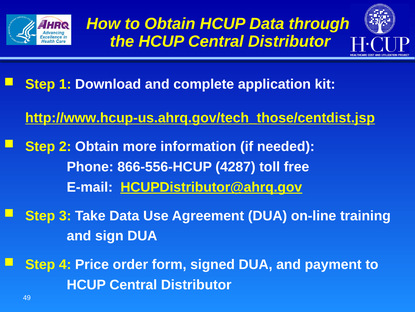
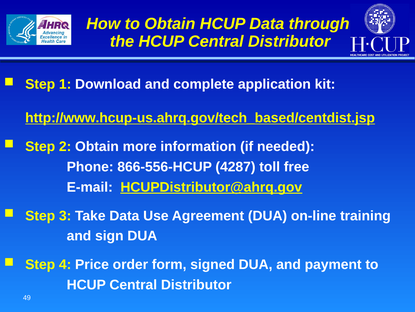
http://www.hcup-us.ahrq.gov/tech_those/centdist.jsp: http://www.hcup-us.ahrq.gov/tech_those/centdist.jsp -> http://www.hcup-us.ahrq.gov/tech_based/centdist.jsp (200, 118)
